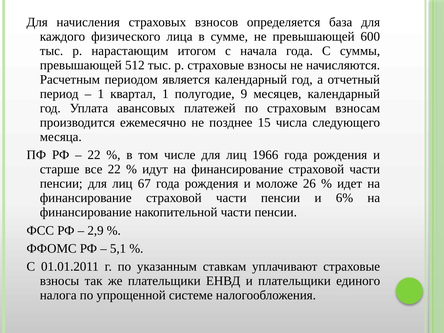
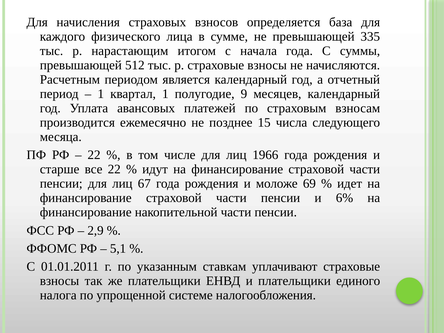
600: 600 -> 335 (370, 36)
26: 26 -> 69 (309, 184)
